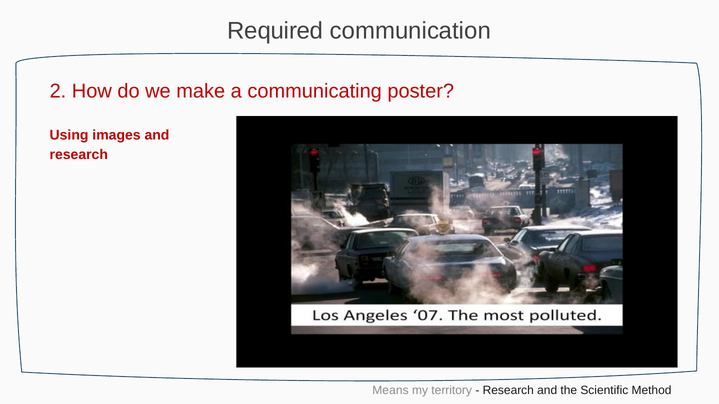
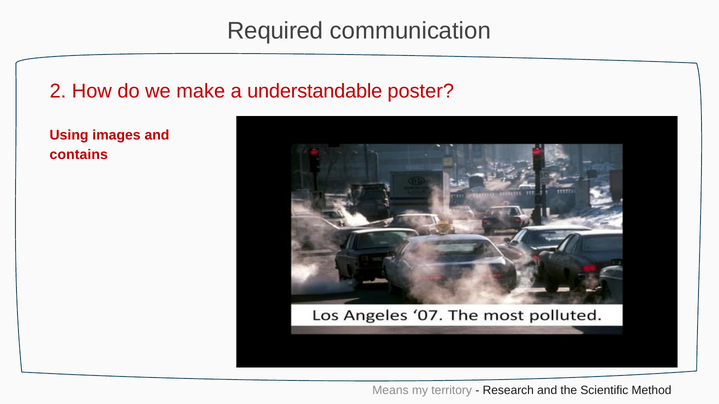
communicating: communicating -> understandable (315, 91)
research: research -> contains (79, 155)
